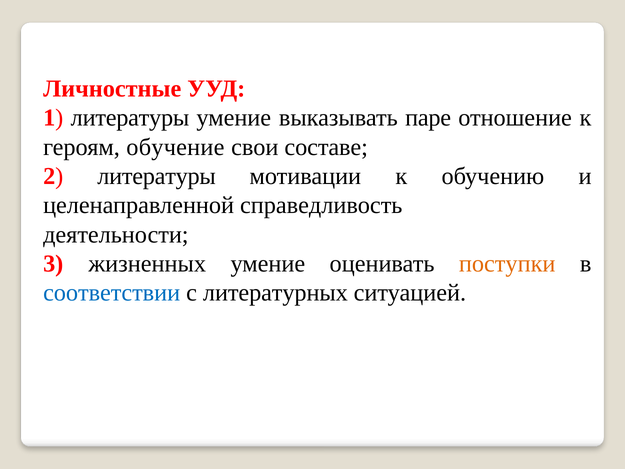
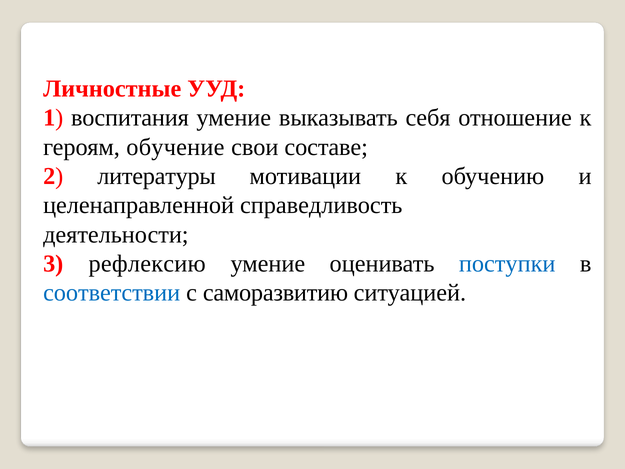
1 литературы: литературы -> воспитания (130, 118)
паре: паре -> себя (428, 118)
жизненных: жизненных -> рефлексию (147, 264)
поступки colour: orange -> blue (507, 264)
литературных: литературных -> саморазвитию (275, 293)
